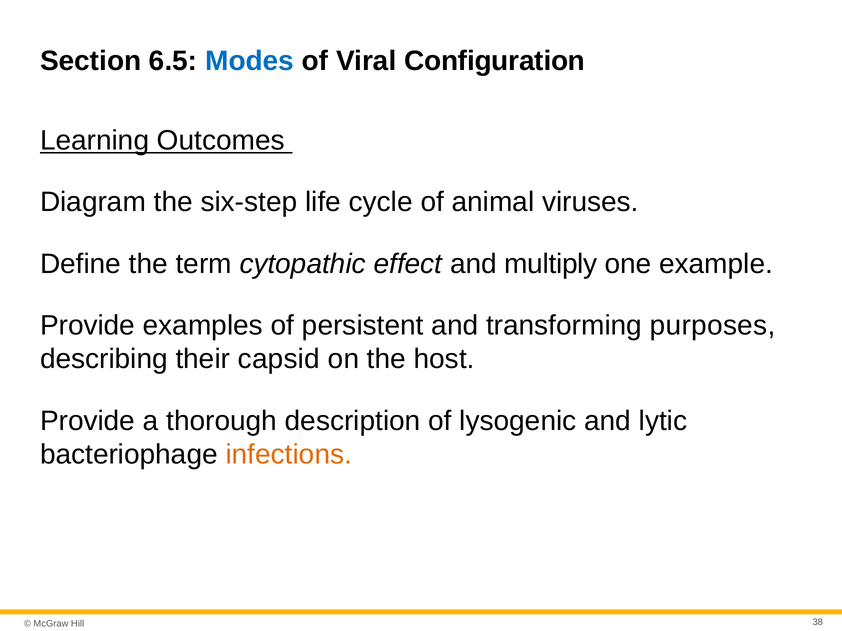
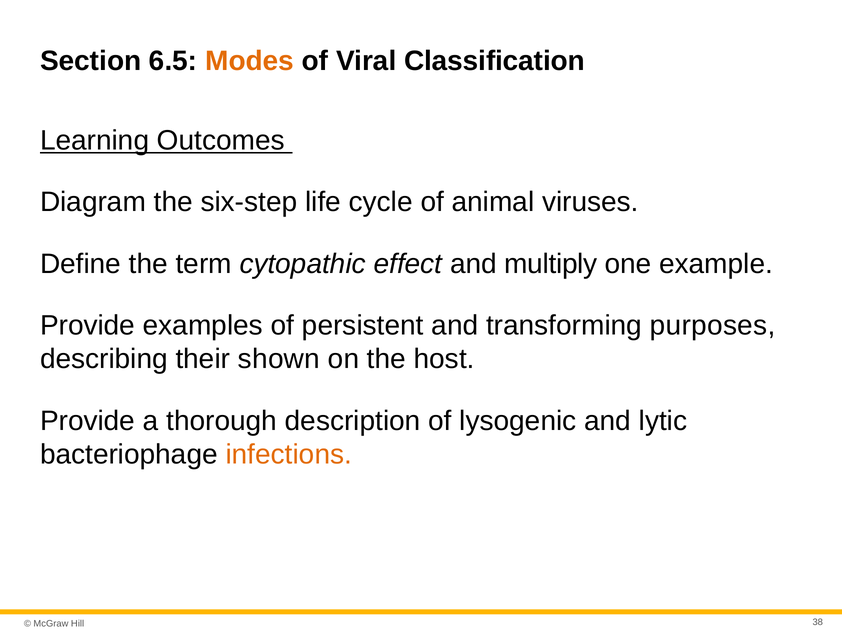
Modes colour: blue -> orange (250, 61)
Configuration: Configuration -> Classification (495, 61)
capsid: capsid -> shown (279, 360)
